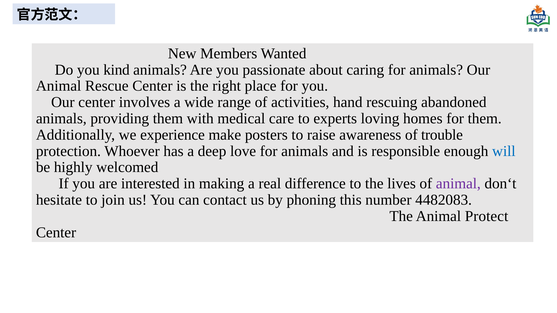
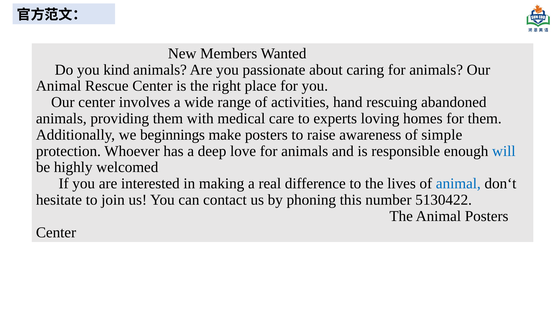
experience: experience -> beginnings (173, 135)
trouble: trouble -> simple (442, 135)
animal colour: purple -> blue (458, 184)
4482083: 4482083 -> 5130422 (444, 200)
Animal Protect: Protect -> Posters (487, 216)
